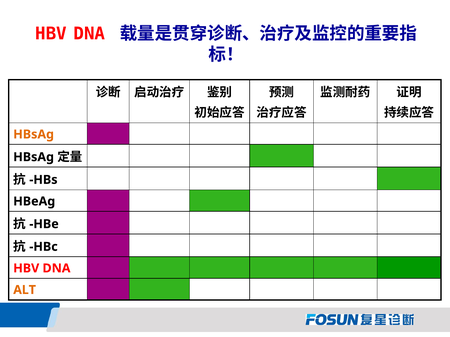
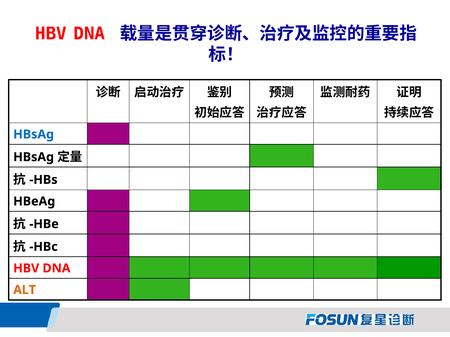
HBsAg colour: orange -> blue (34, 135)
